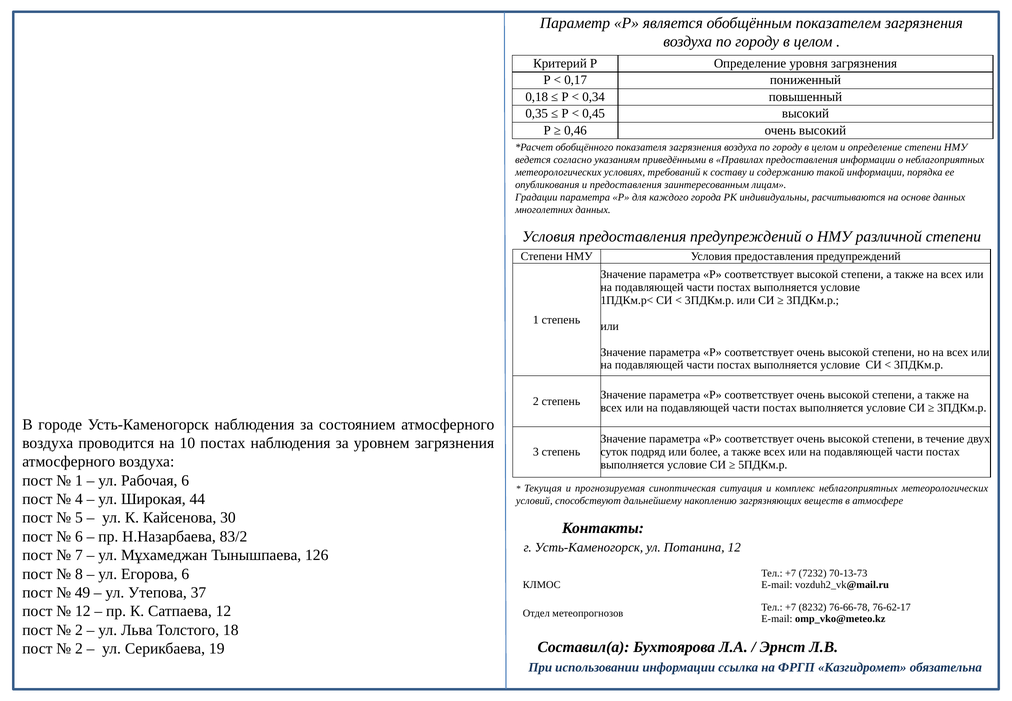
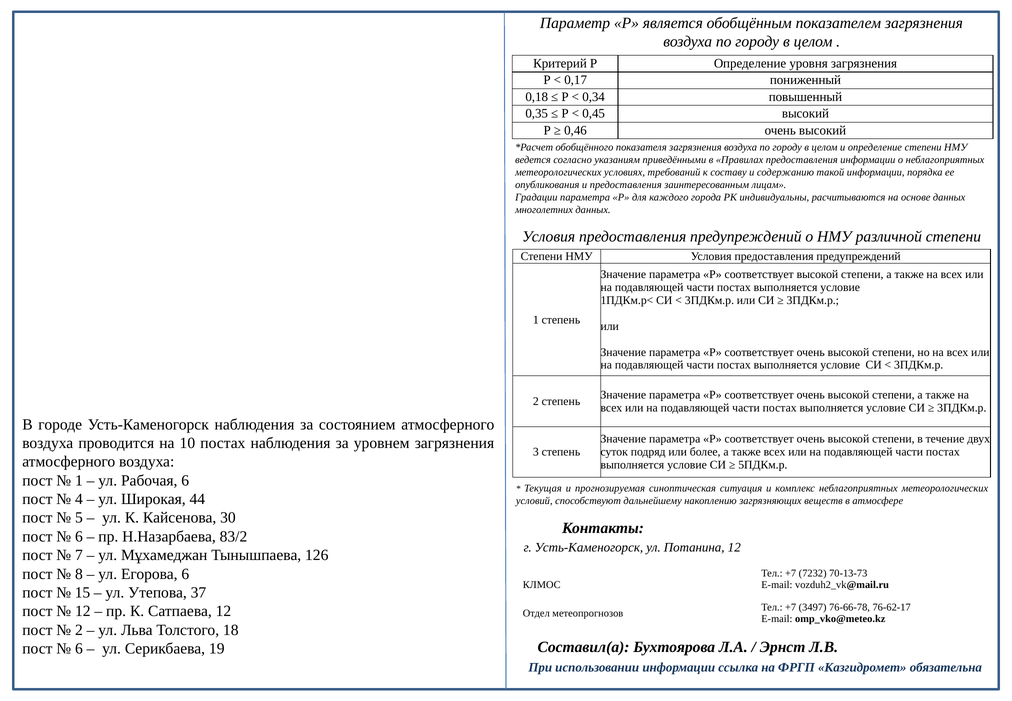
49: 49 -> 15 (83, 592)
8232: 8232 -> 3497 (813, 607)
2: 2 -> 6 (79, 648)
